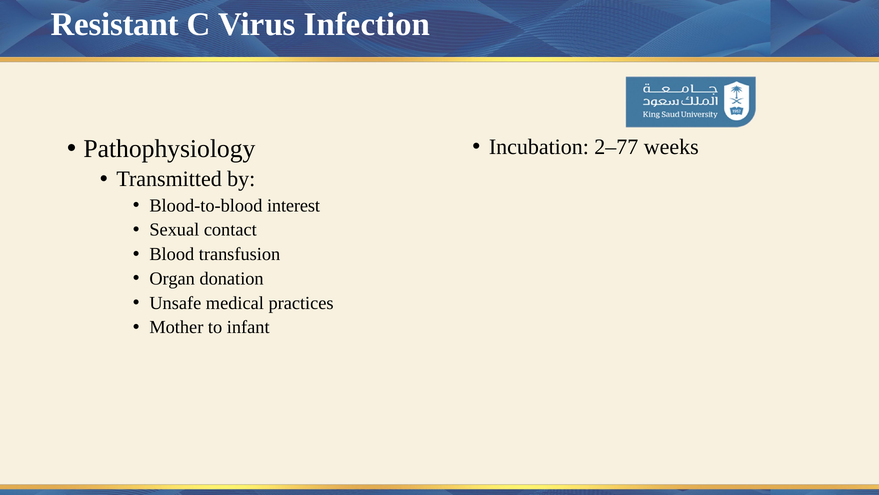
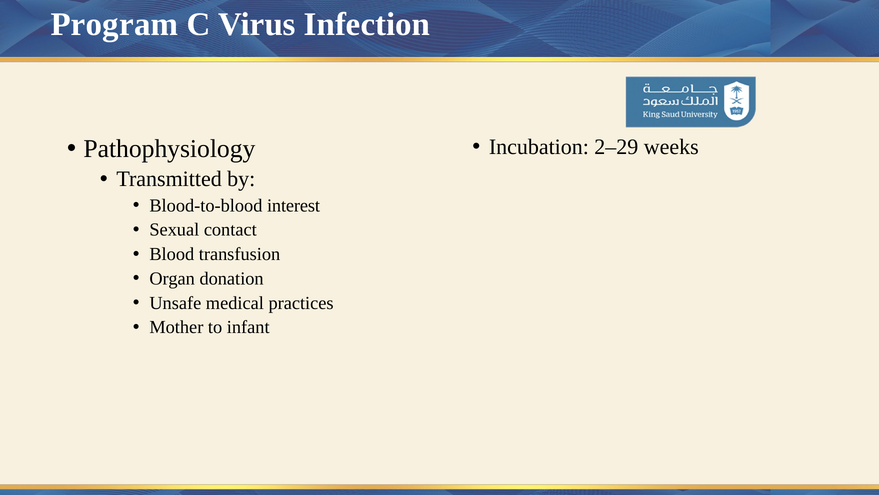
Resistant: Resistant -> Program (114, 24)
2–77: 2–77 -> 2–29 (616, 147)
